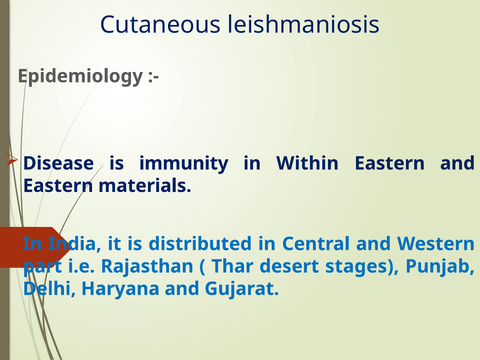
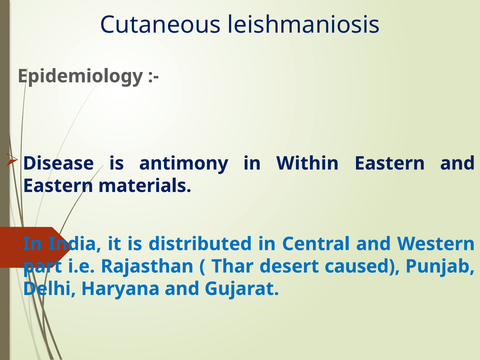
immunity: immunity -> antimony (184, 163)
stages: stages -> caused (362, 266)
